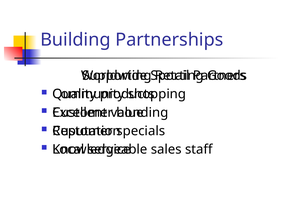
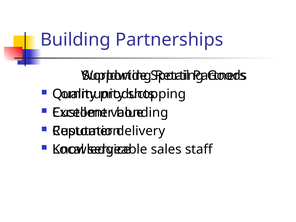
specials: specials -> delivery (141, 131)
